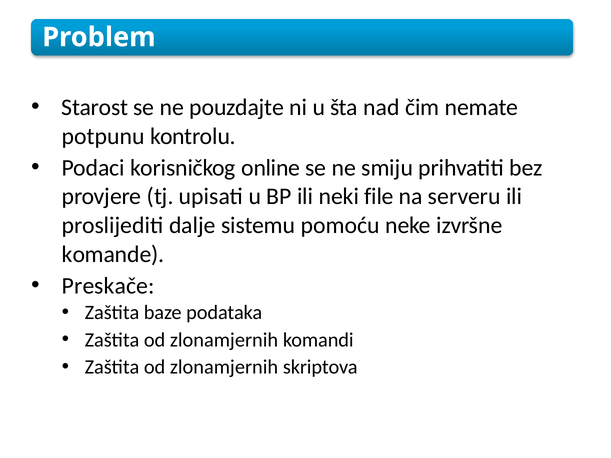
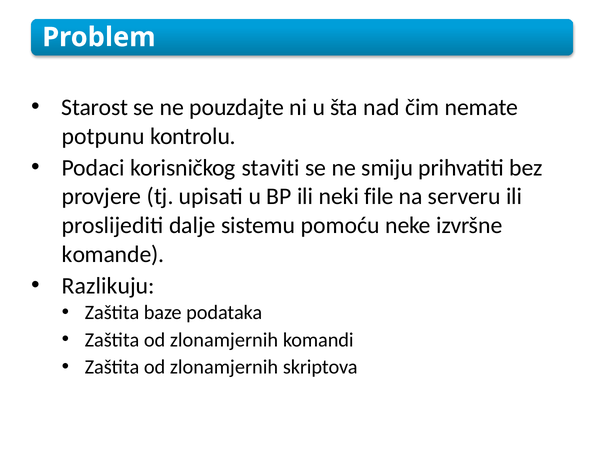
online: online -> staviti (271, 168)
Preskače: Preskače -> Razlikuju (108, 286)
